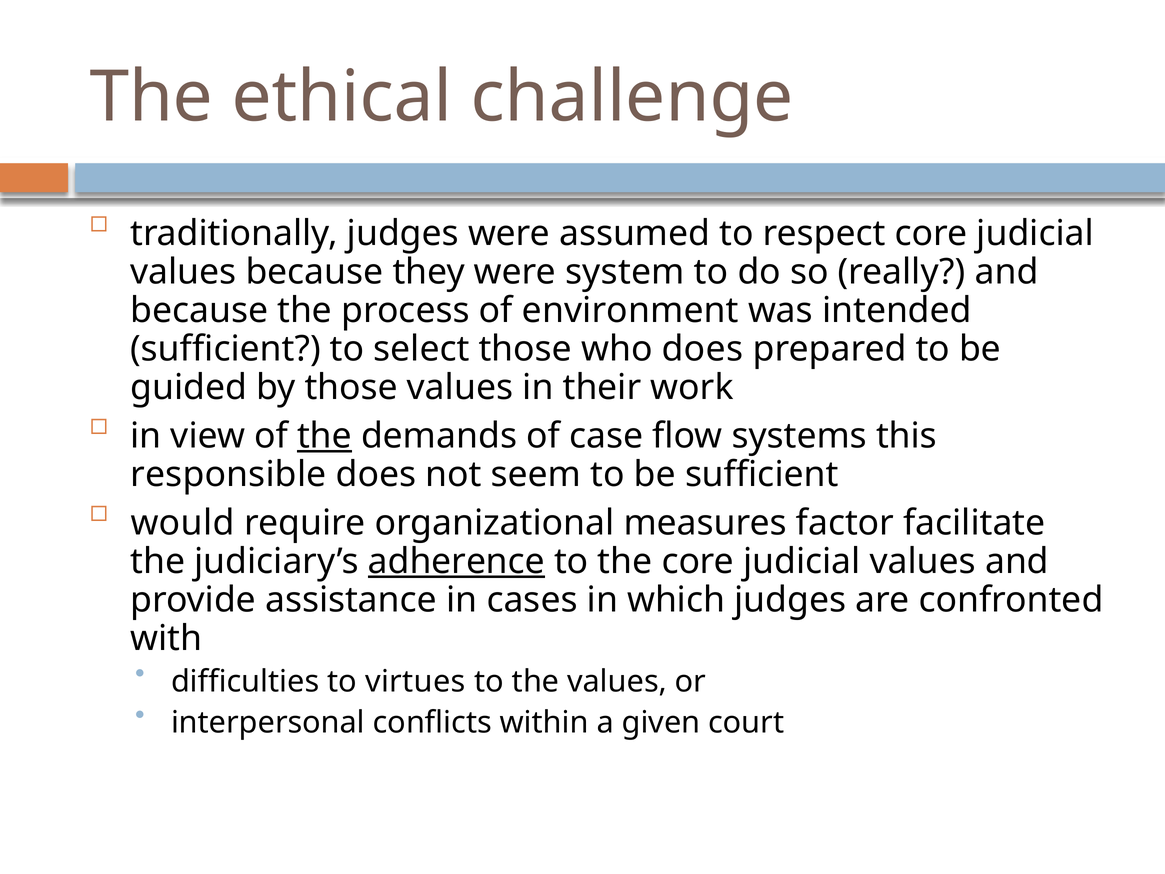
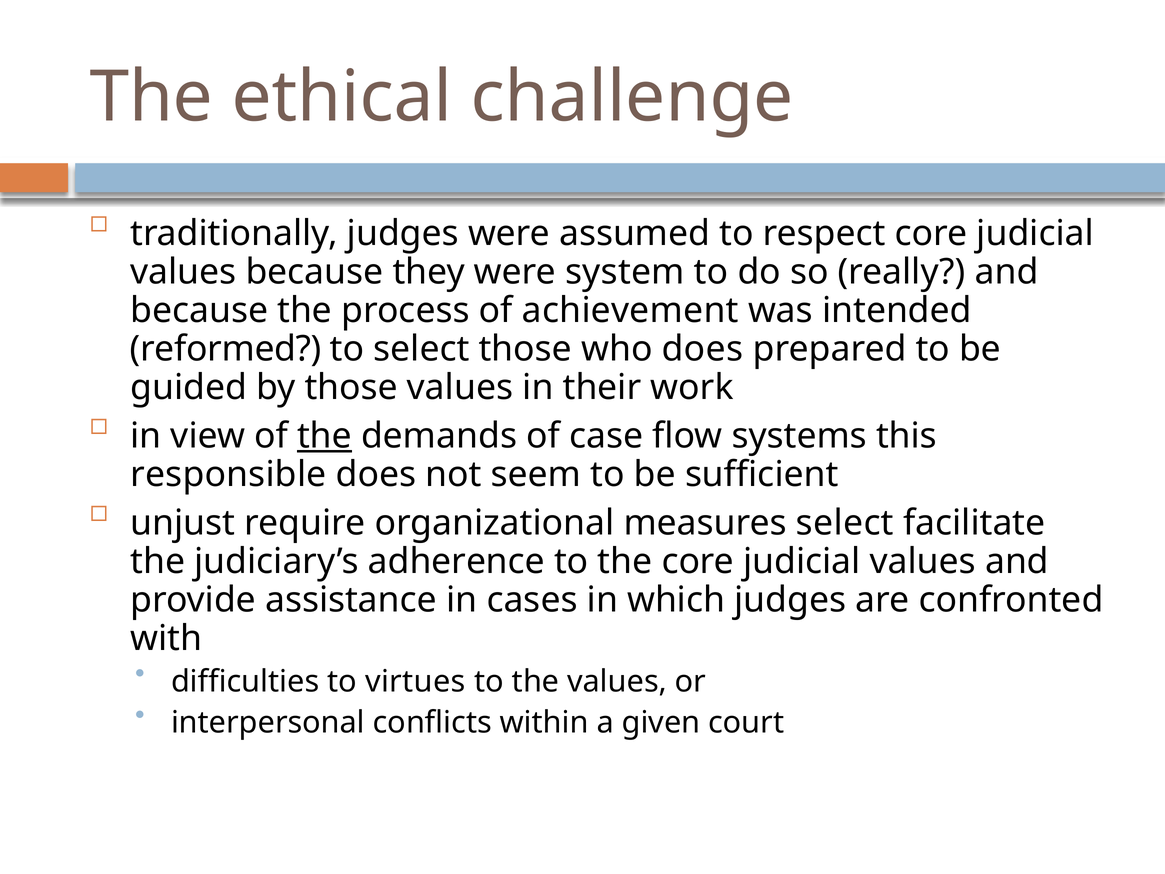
environment: environment -> achievement (630, 310)
sufficient: sufficient -> reformed (226, 349)
would: would -> unjust (183, 523)
measures factor: factor -> select (845, 523)
adherence underline: present -> none (456, 561)
